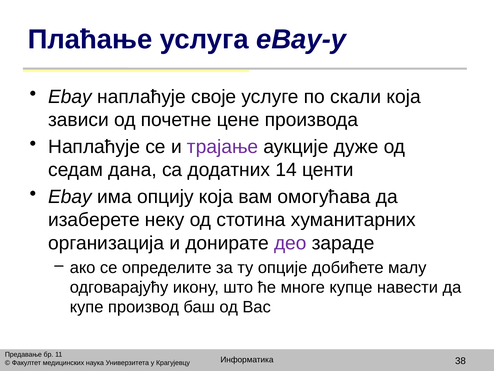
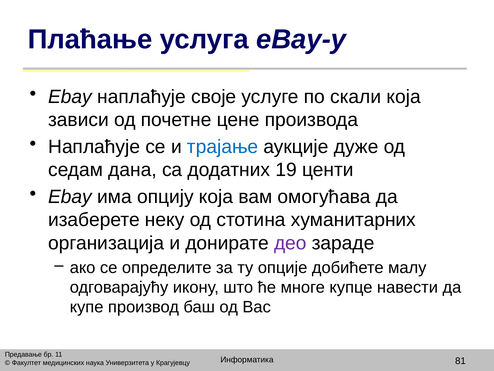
трајање colour: purple -> blue (223, 147)
14: 14 -> 19 (286, 170)
38: 38 -> 81 (460, 360)
